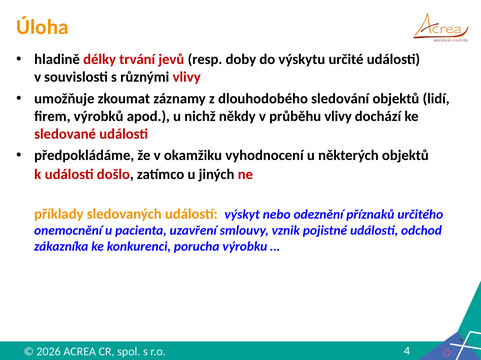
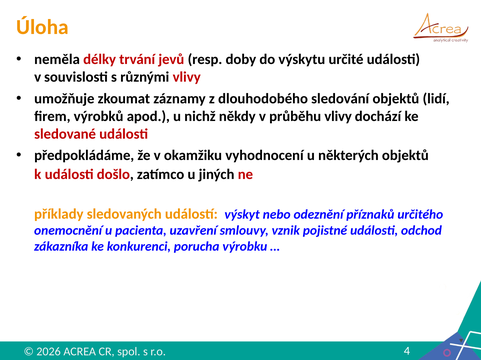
hladině: hladině -> neměla (57, 60)
